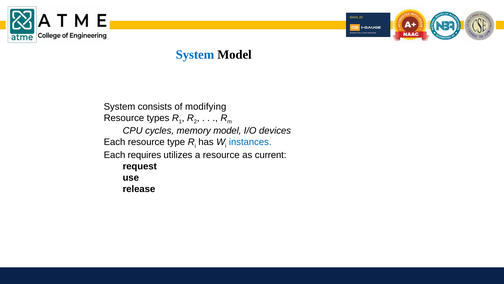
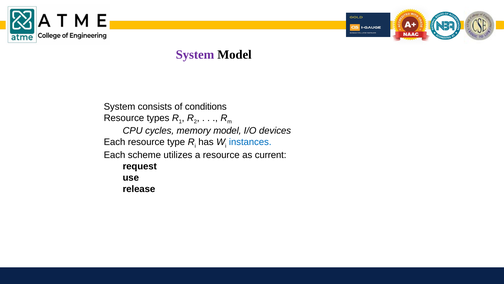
System colour: blue -> purple (195, 55)
modifying: modifying -> conditions (206, 106)
requires: requires -> scheme (144, 155)
